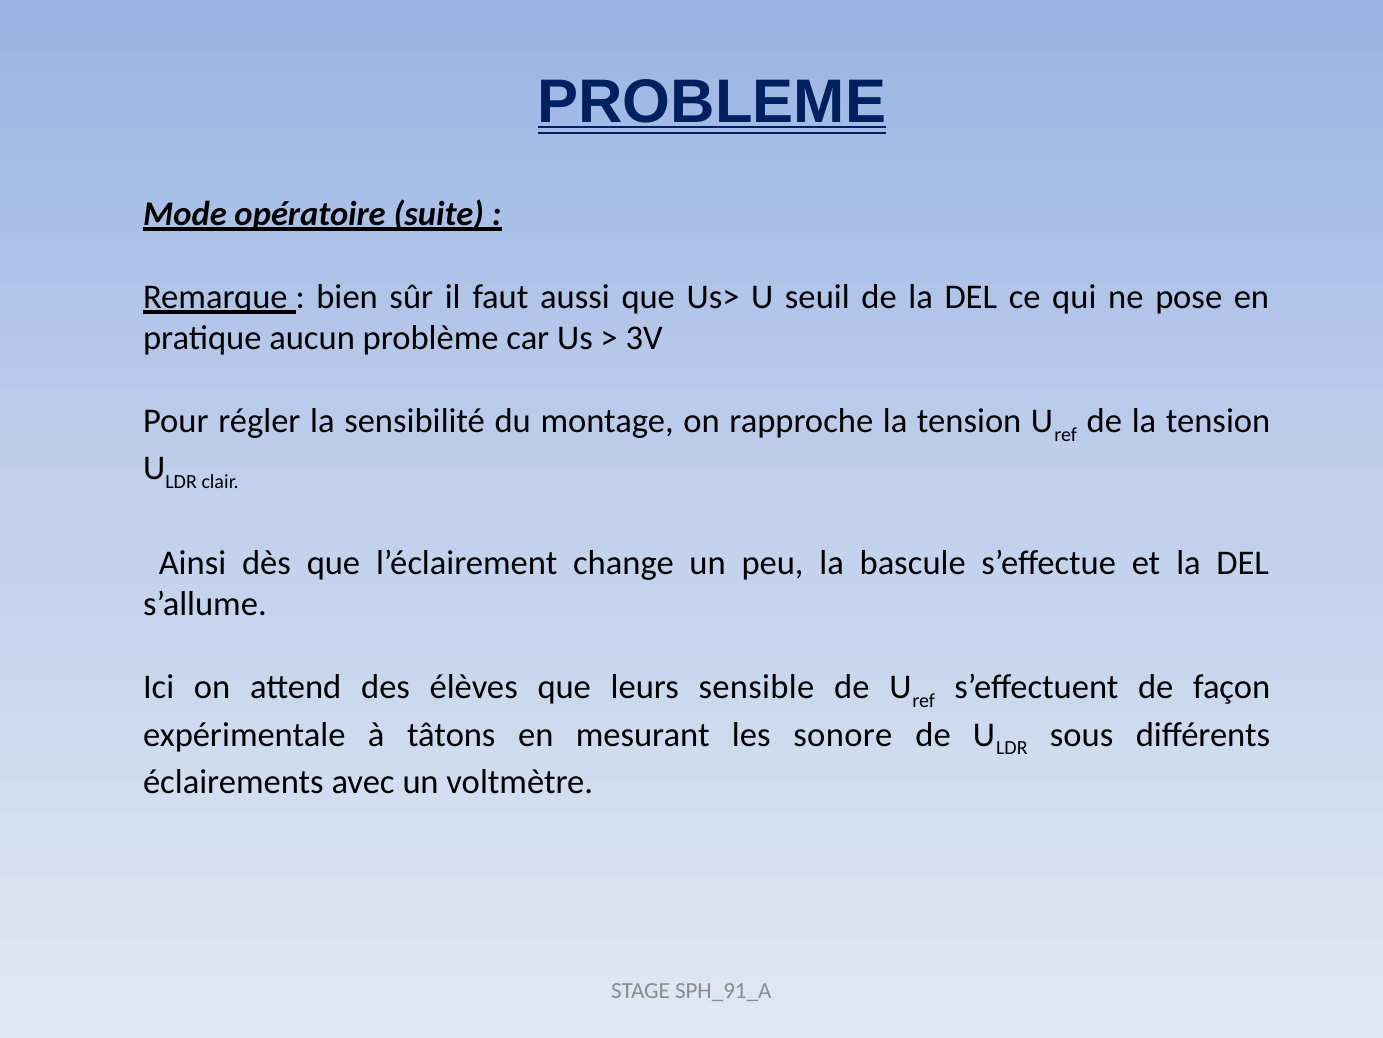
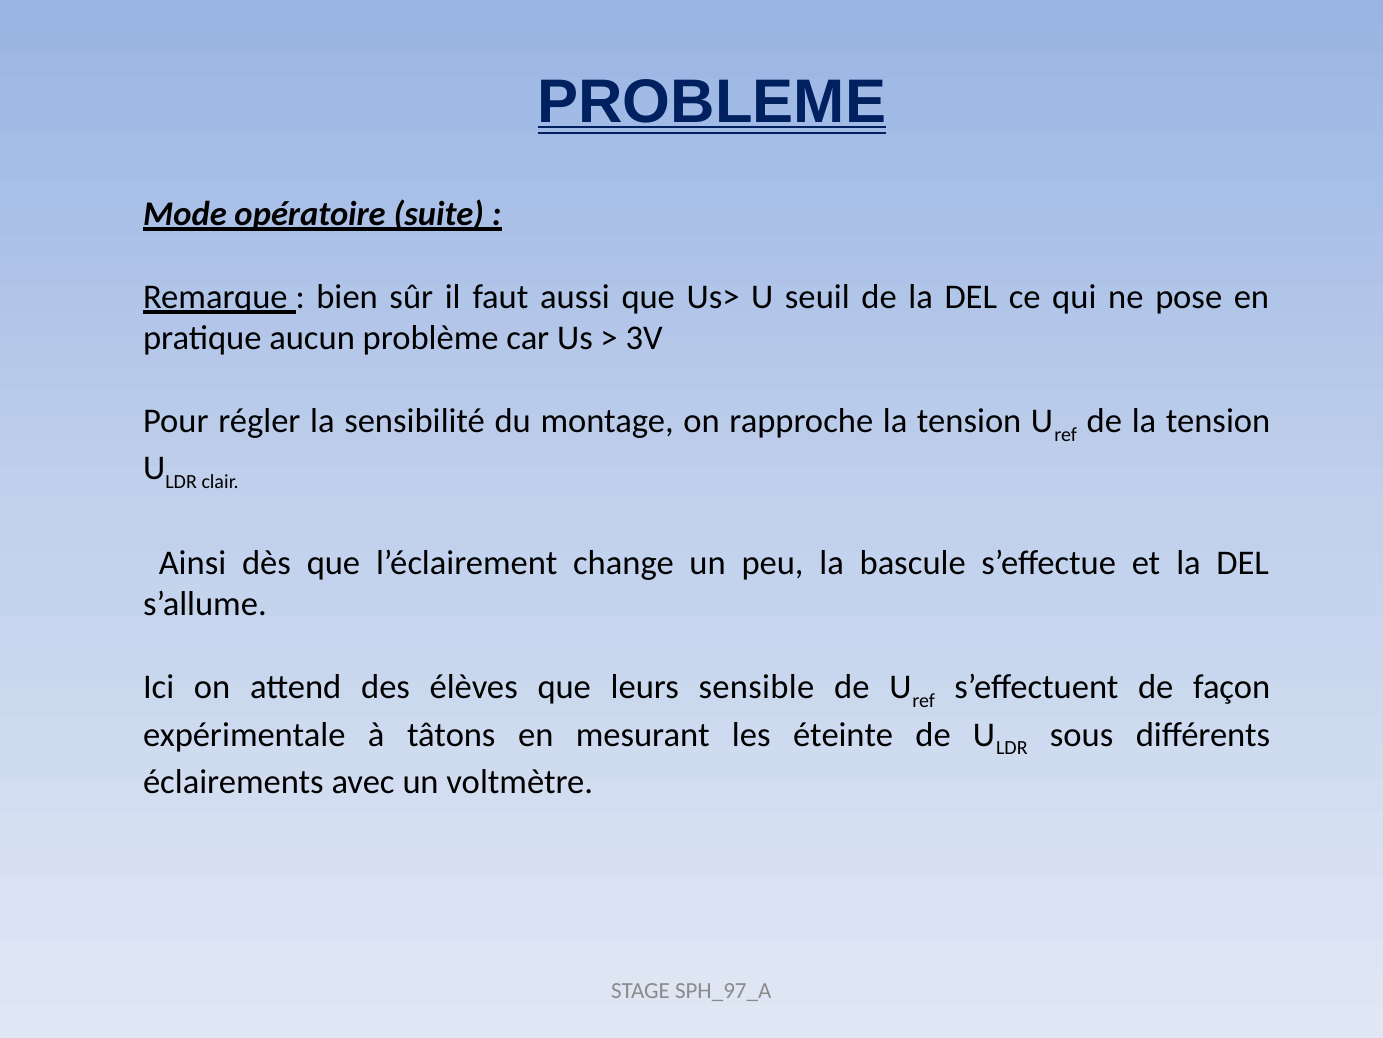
sonore: sonore -> éteinte (843, 734)
SPH_91_A: SPH_91_A -> SPH_97_A (723, 990)
